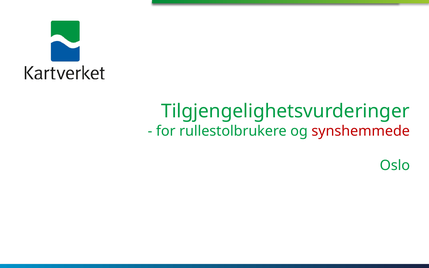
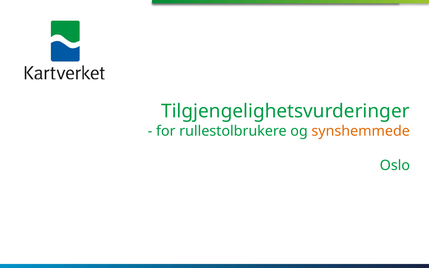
synshemmede colour: red -> orange (361, 131)
